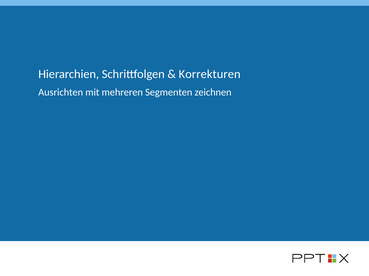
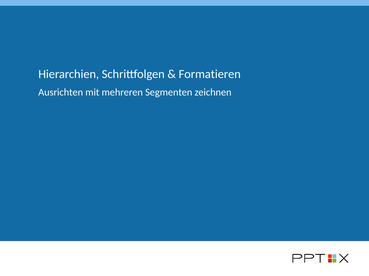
Korrekturen: Korrekturen -> Formatieren (210, 74)
